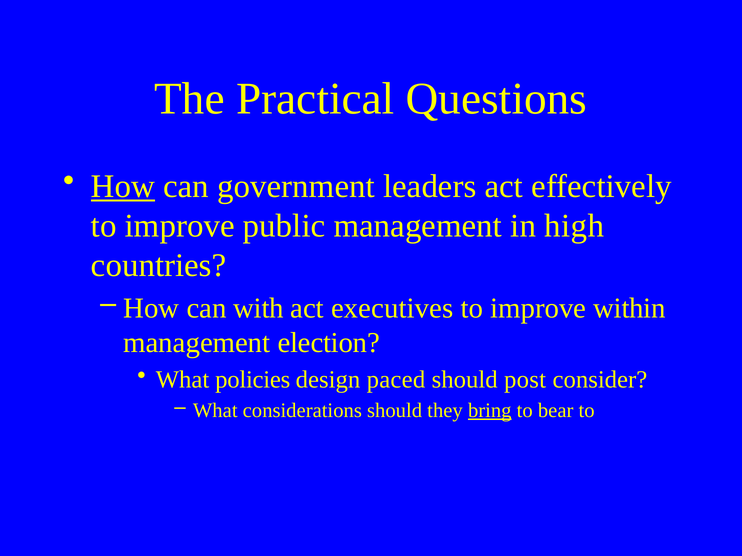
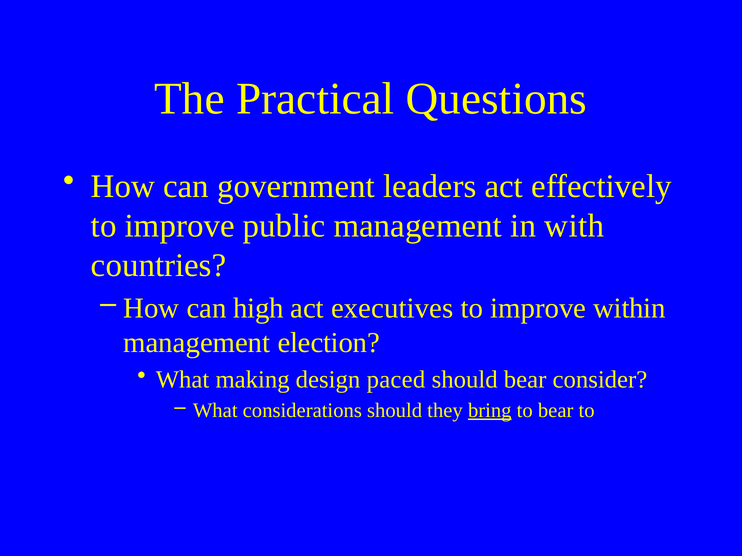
How underline: present -> none (123, 187)
high: high -> with (574, 226)
with: with -> high (259, 308)
policies: policies -> making (253, 380)
should post: post -> bear (525, 380)
